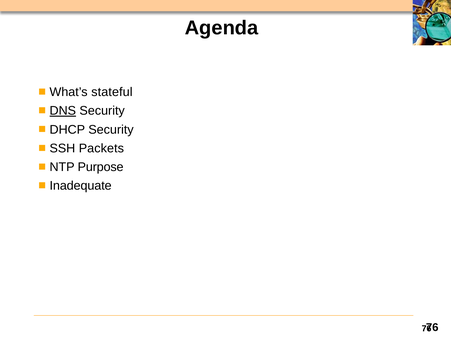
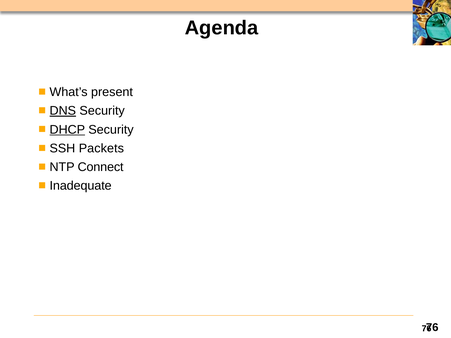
stateful: stateful -> present (112, 92)
DHCP underline: none -> present (67, 130)
Purpose: Purpose -> Connect (101, 167)
